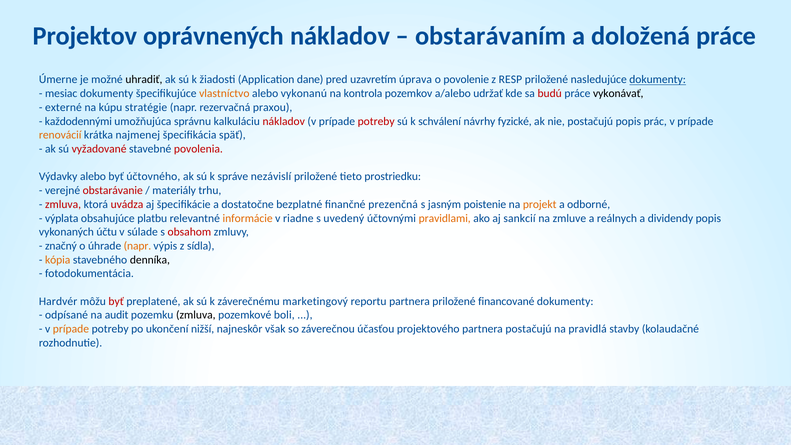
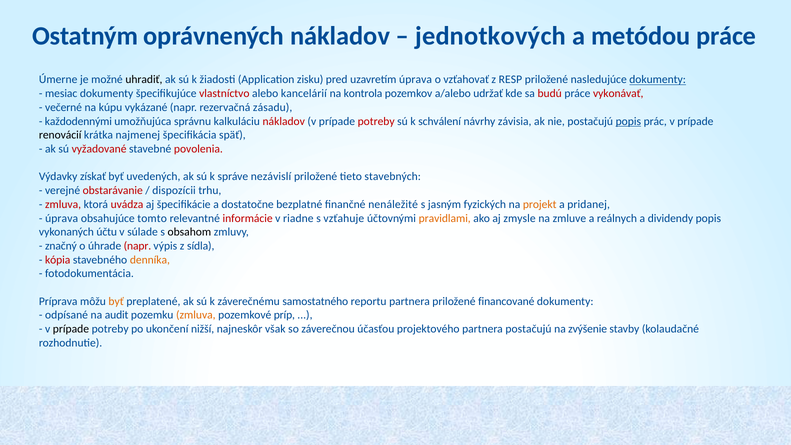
Projektov: Projektov -> Ostatným (85, 36)
obstarávaním: obstarávaním -> jednotkových (491, 36)
doložená: doložená -> metódou (641, 36)
dane: dane -> zisku (310, 80)
povolenie: povolenie -> vzťahovať (466, 80)
vlastníctvo colour: orange -> red (224, 94)
vykonanú: vykonanú -> kancelárií (304, 94)
vykonávať colour: black -> red (618, 94)
externé: externé -> večerné (63, 107)
stratégie: stratégie -> vykázané (146, 107)
praxou: praxou -> zásadu (273, 107)
fyzické: fyzické -> závisia (515, 121)
popis underline: none -> present (628, 121)
renovácií colour: orange -> black (60, 135)
Výdavky alebo: alebo -> získať (93, 177)
účtovného: účtovného -> uvedených (153, 177)
prostriedku: prostriedku -> stavebných (393, 177)
materiály: materiály -> dispozícii (174, 190)
prezenčná: prezenčná -> nenáležité (393, 204)
poistenie: poistenie -> fyzických (485, 204)
odborné: odborné -> pridanej (589, 204)
výplata: výplata -> úprava (62, 218)
platbu: platbu -> tomto (152, 218)
informácie colour: orange -> red (248, 218)
uvedený: uvedený -> vzťahuje (344, 218)
sankcií: sankcií -> zmysle (520, 218)
obsahom colour: red -> black (189, 232)
napr colour: orange -> red (137, 246)
kópia colour: orange -> red (58, 260)
denníka colour: black -> orange (150, 260)
Hardvér: Hardvér -> Príprava (58, 301)
byť colour: red -> orange (116, 301)
marketingový: marketingový -> samostatného (315, 301)
zmluva colour: black -> orange (196, 315)
boli: boli -> príp (284, 315)
prípade colour: orange -> black (71, 329)
pravidlá: pravidlá -> zvýšenie (588, 329)
